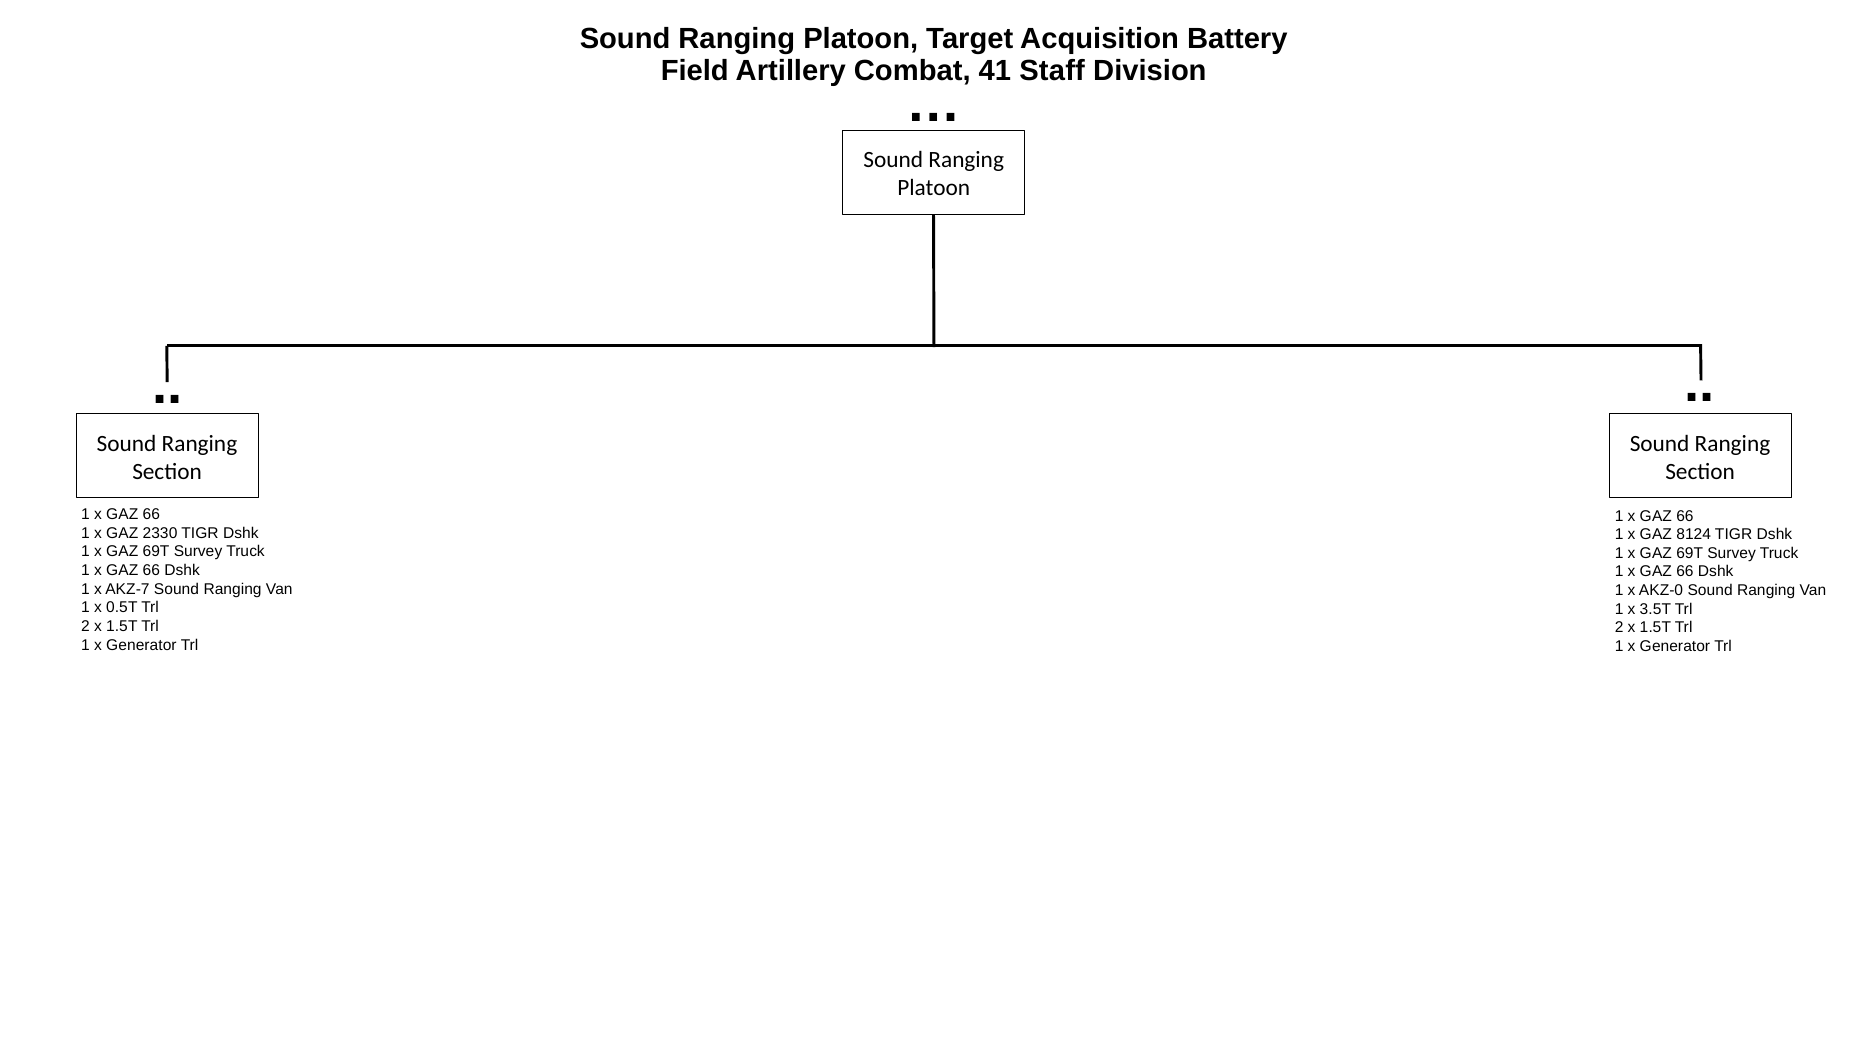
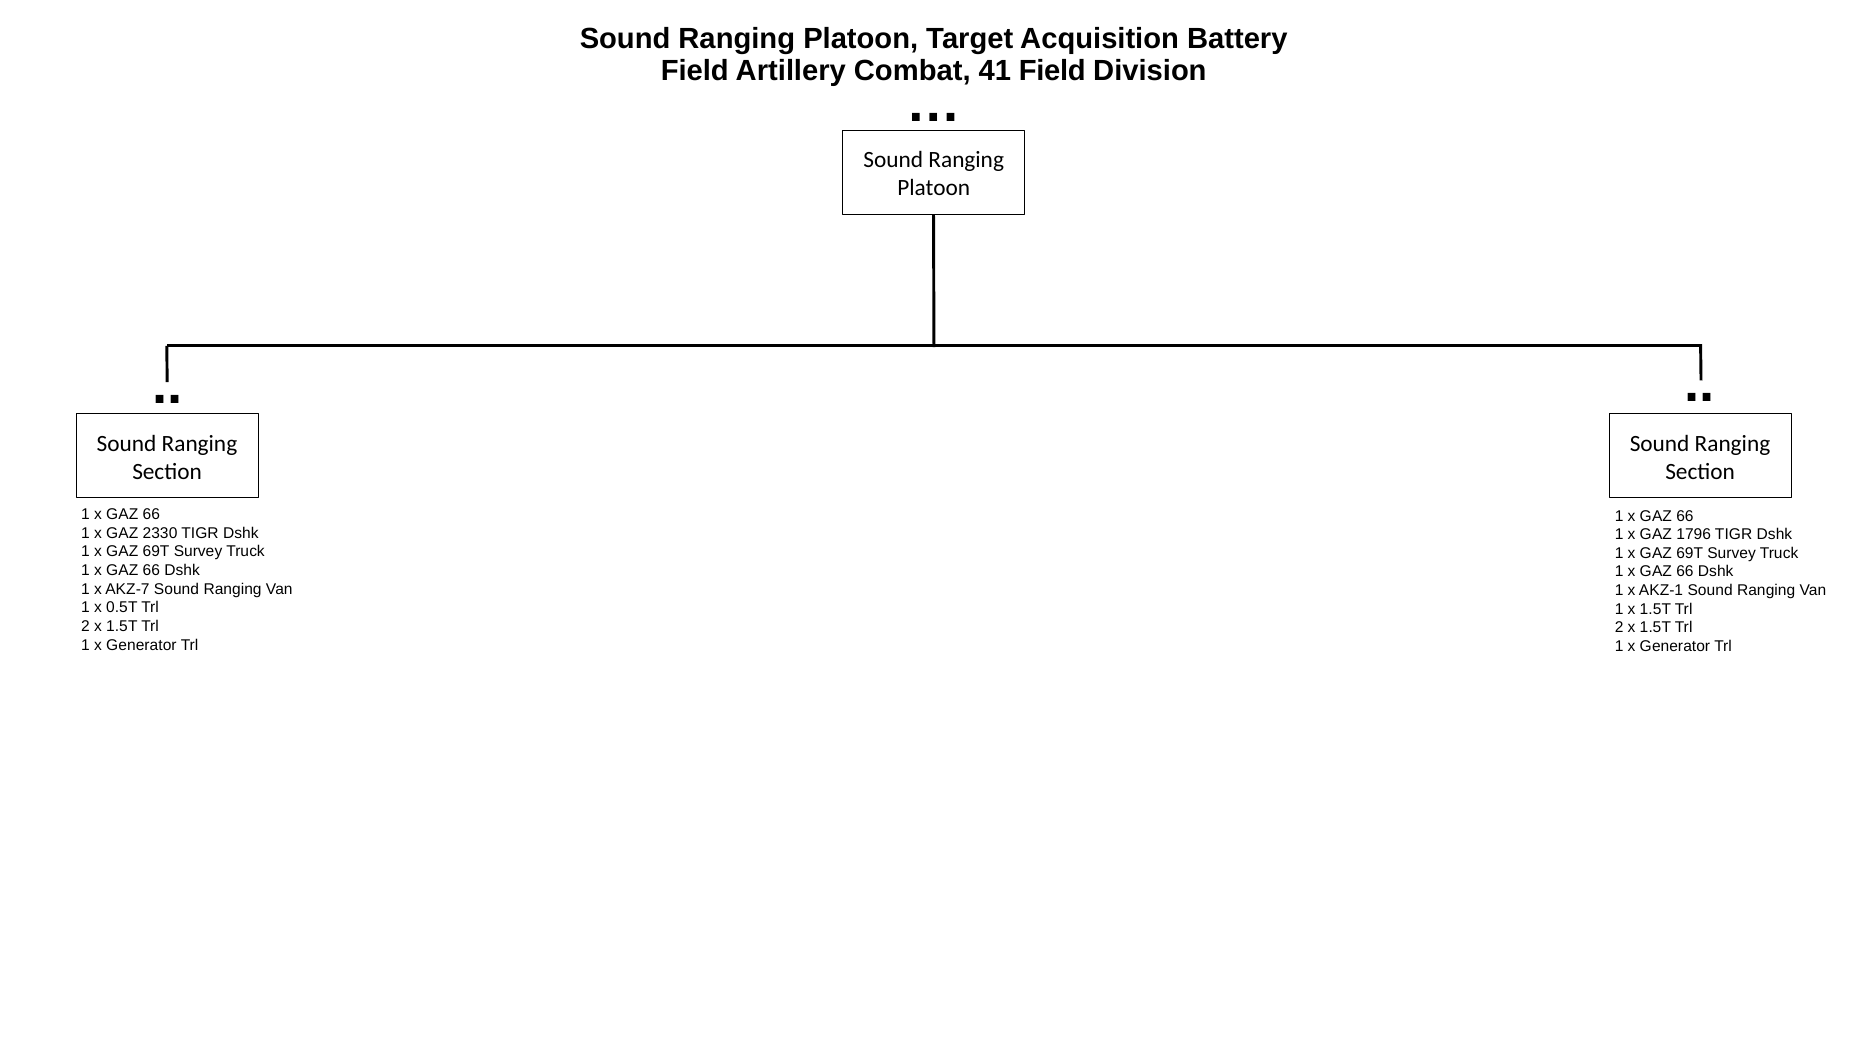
41 Staff: Staff -> Field (1052, 71)
8124: 8124 -> 1796 (1694, 535)
AKZ-0: AKZ-0 -> AKZ-1 (1661, 591)
1 x 3.5T: 3.5T -> 1.5T (1655, 610)
